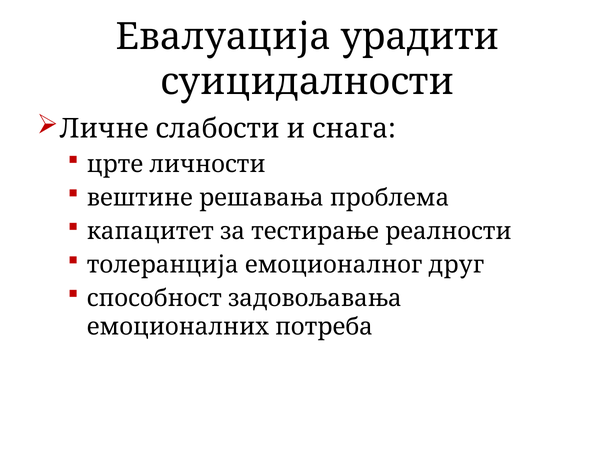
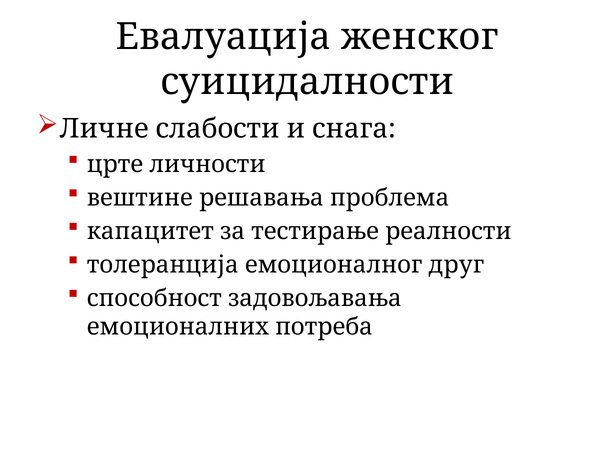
урадити: урадити -> женског (420, 37)
